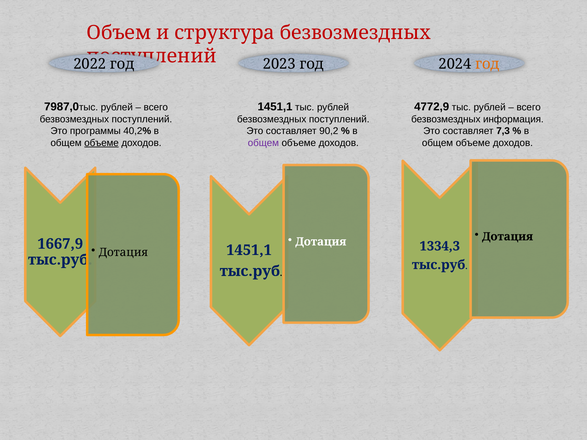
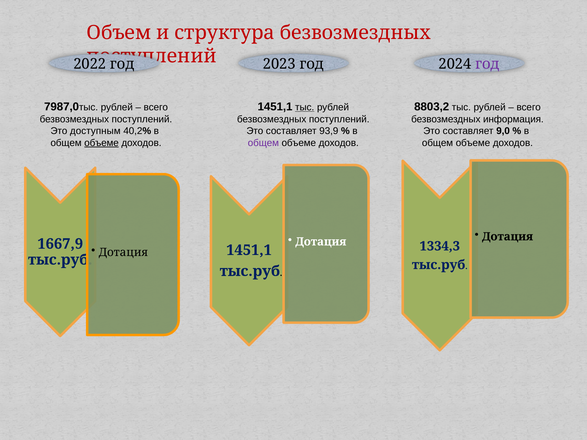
год colour: orange -> purple (487, 64)
тыс underline: none -> present (305, 107)
4772,9: 4772,9 -> 8803,2 (432, 107)
программы: программы -> доступным (95, 131)
90,2: 90,2 -> 93,9 (329, 131)
7,3: 7,3 -> 9,0 (503, 131)
